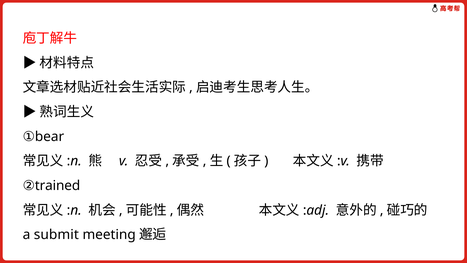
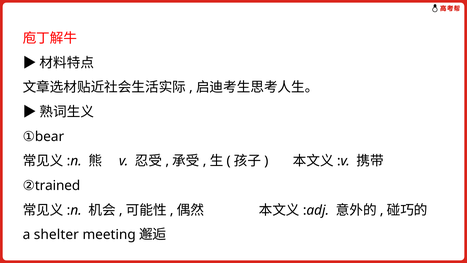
submit: submit -> shelter (56, 235)
